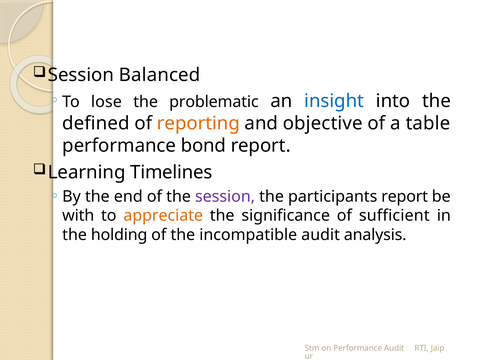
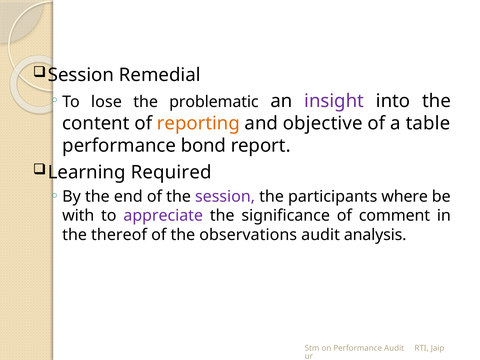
Balanced: Balanced -> Remedial (160, 75)
insight colour: blue -> purple (334, 101)
defined: defined -> content (96, 123)
Timelines: Timelines -> Required (171, 172)
participants report: report -> where (405, 196)
appreciate colour: orange -> purple (163, 216)
sufficient: sufficient -> comment (394, 216)
holding: holding -> thereof (119, 235)
incompatible: incompatible -> observations (248, 235)
